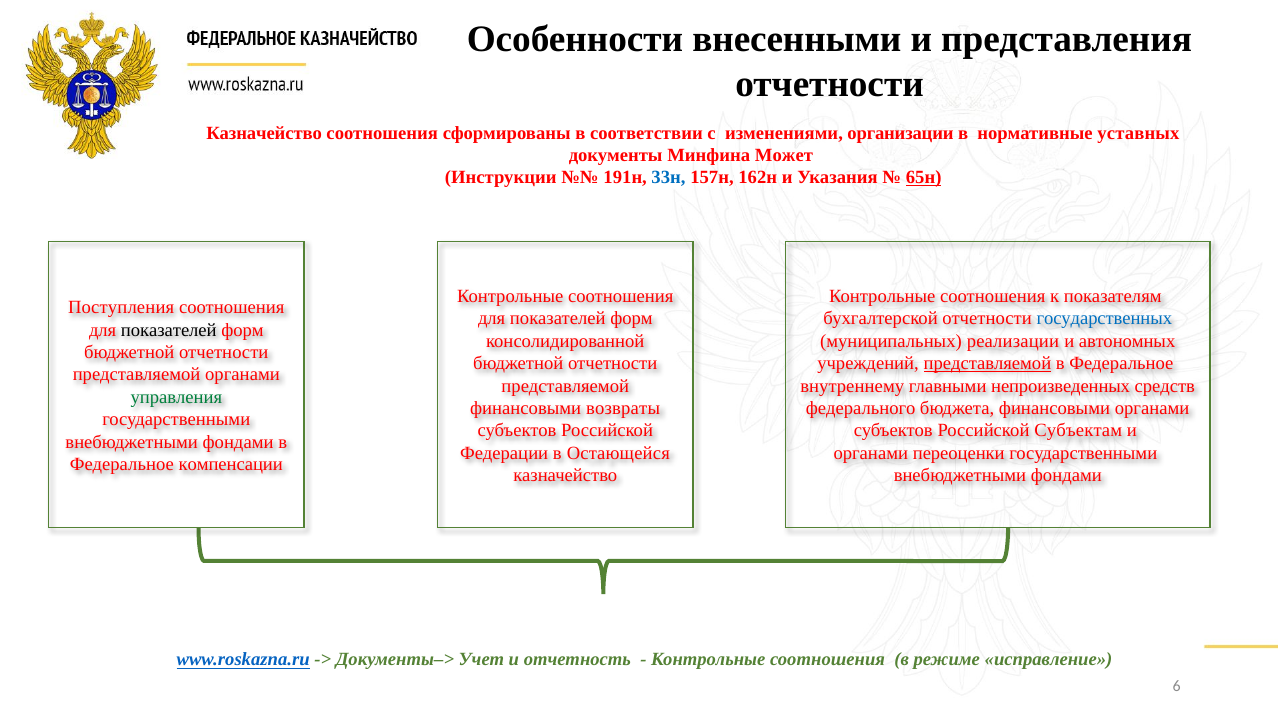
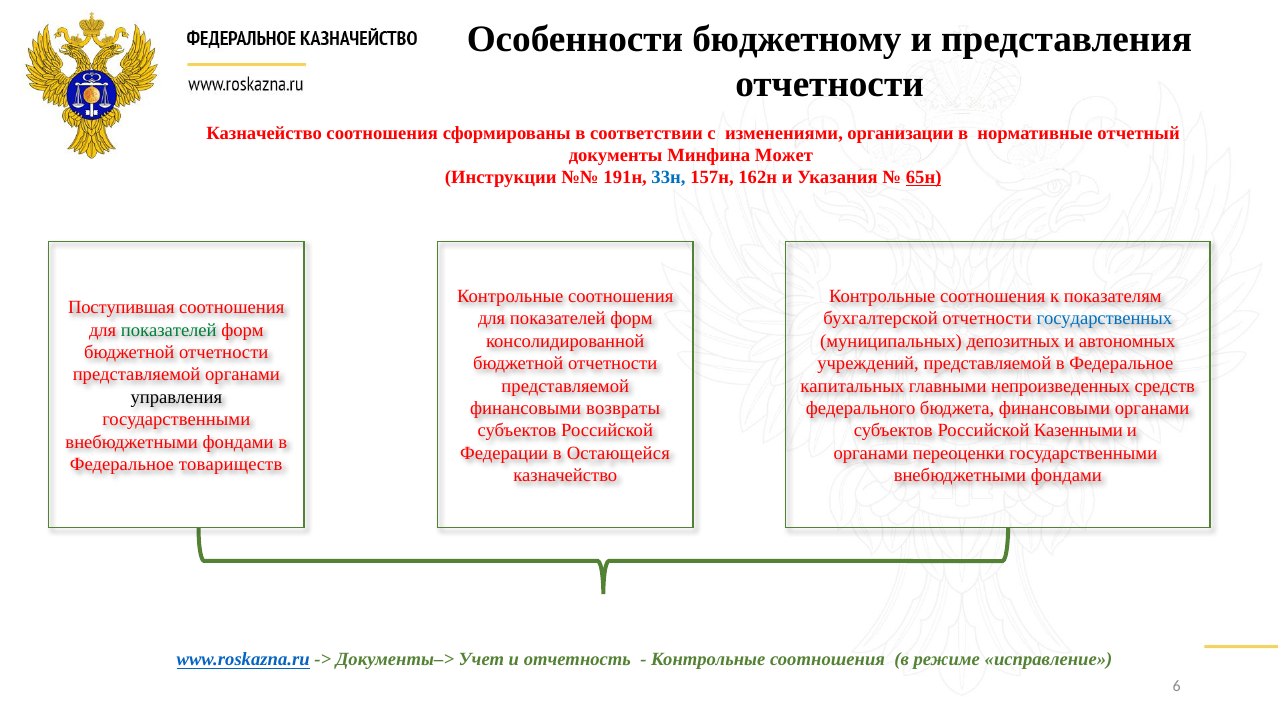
внесенными: внесенными -> бюджетному (797, 39)
уставных: уставных -> отчетный (1139, 133)
Поступления: Поступления -> Поступившая (121, 308)
показателей colour: black -> green (169, 330)
реализации: реализации -> депозитных (1013, 341)
представляемой underline: present -> none (987, 363)
внутреннему: внутреннему -> капитальных (852, 386)
управления colour: green -> black (176, 397)
Субъектам: Субъектам -> Казенными (1078, 431)
компенсации: компенсации -> товариществ (231, 464)
